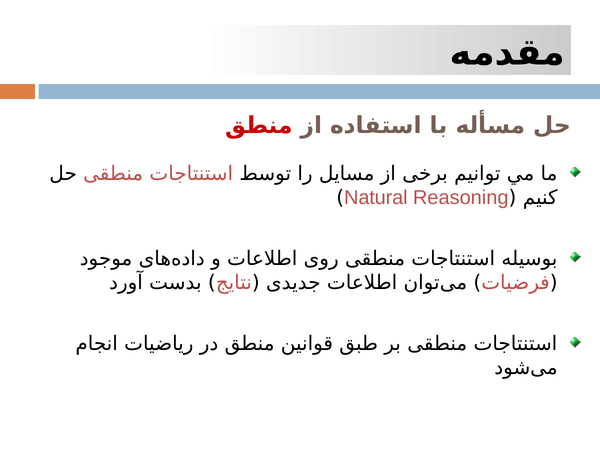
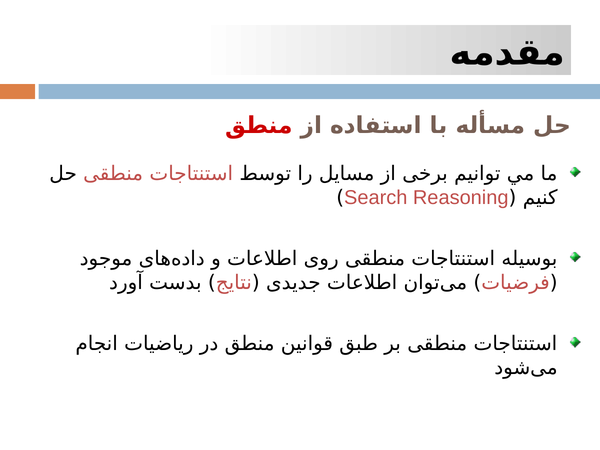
Natural: Natural -> Search (376, 197)
